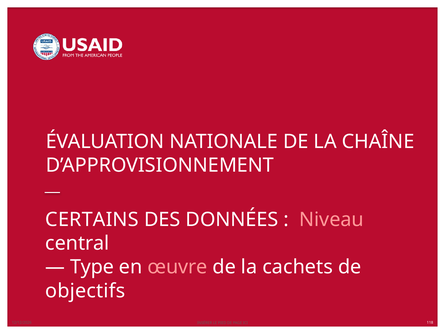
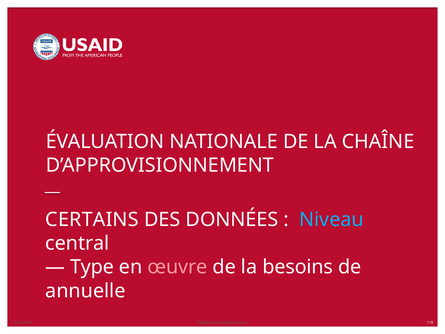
Niveau colour: pink -> light blue (332, 219)
cachets: cachets -> besoins (298, 267)
objectifs: objectifs -> annuelle (85, 291)
